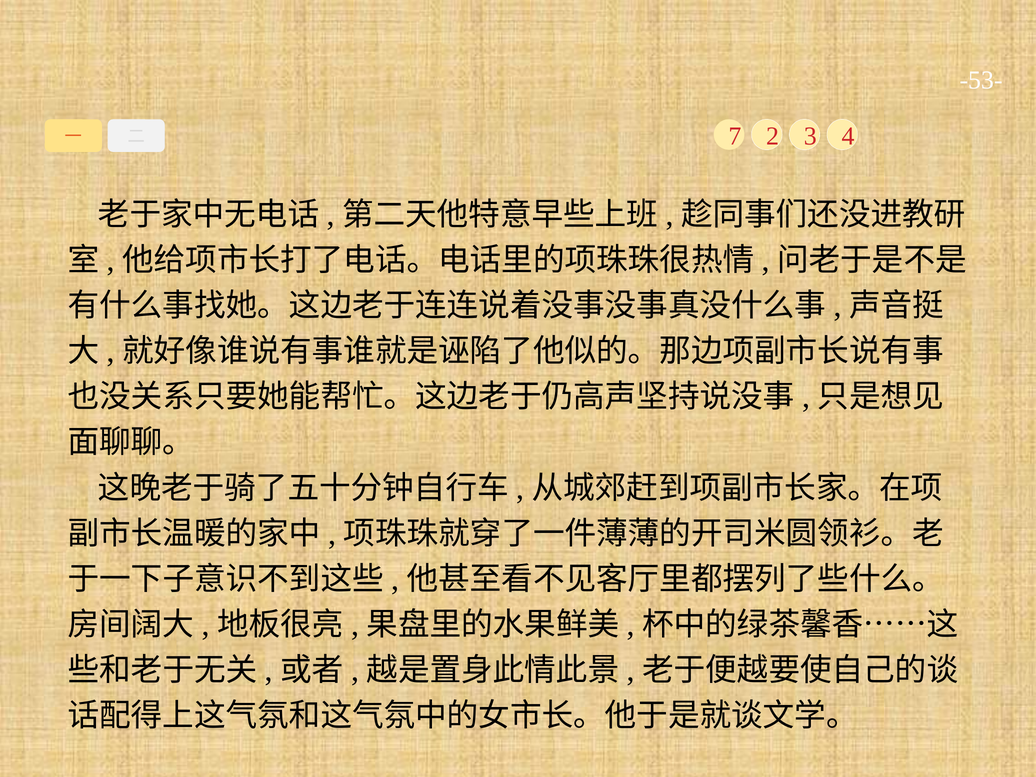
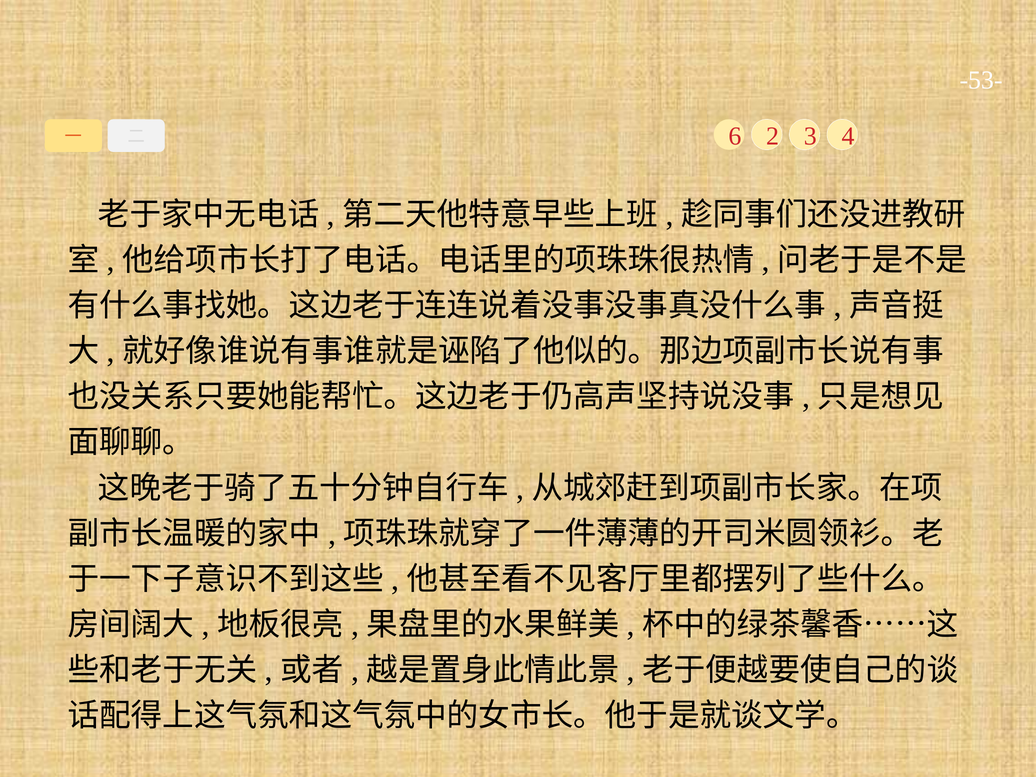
7: 7 -> 6 (735, 136)
